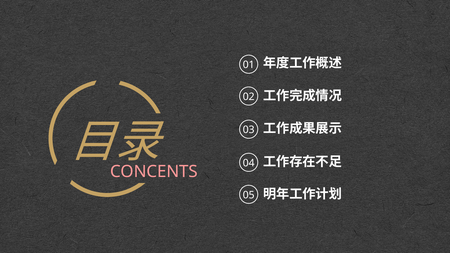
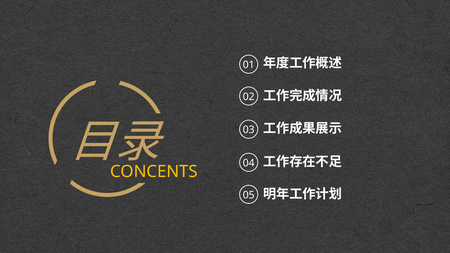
CONCENTS colour: pink -> yellow (154, 172)
